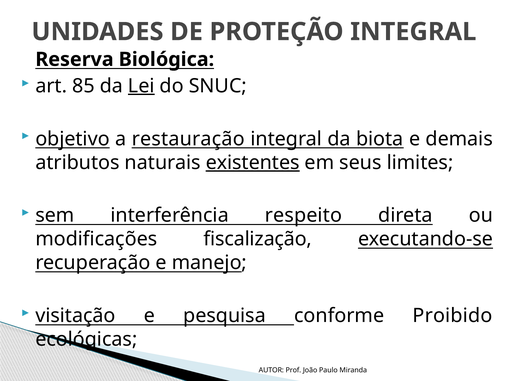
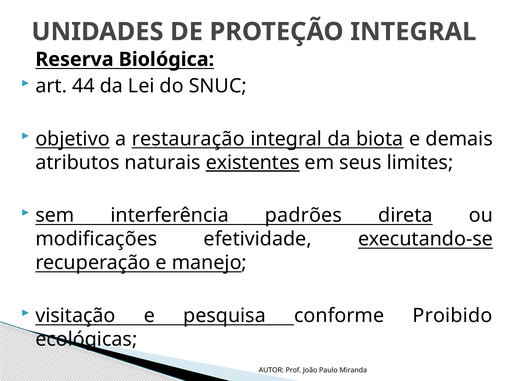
85: 85 -> 44 (83, 86)
Lei underline: present -> none (141, 86)
respeito: respeito -> padrões (303, 215)
fiscalização: fiscalização -> efetividade (258, 239)
